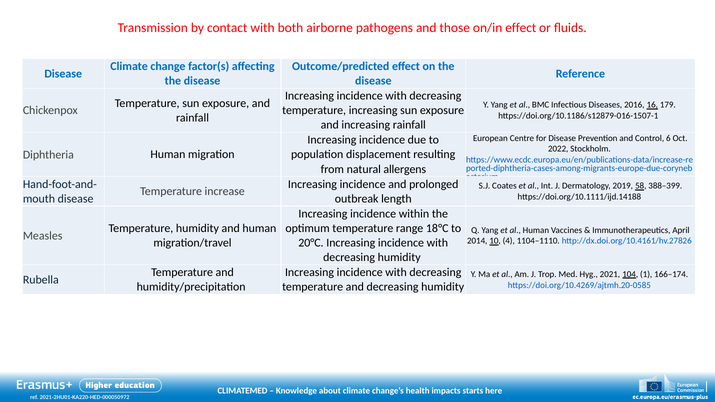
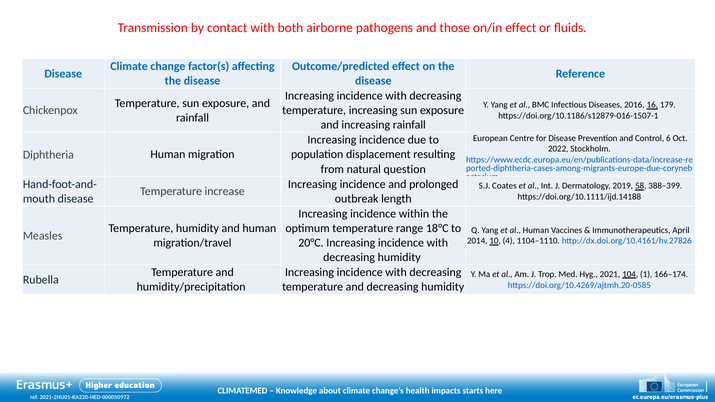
allergens: allergens -> question (405, 169)
